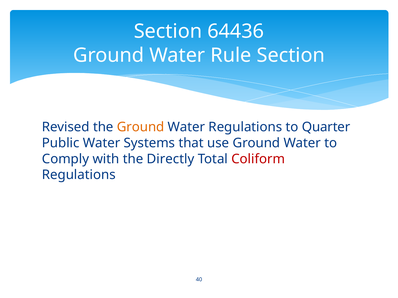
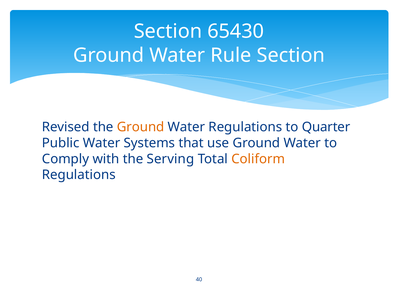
64436: 64436 -> 65430 (236, 31)
Directly: Directly -> Serving (170, 159)
Coliform colour: red -> orange (258, 159)
